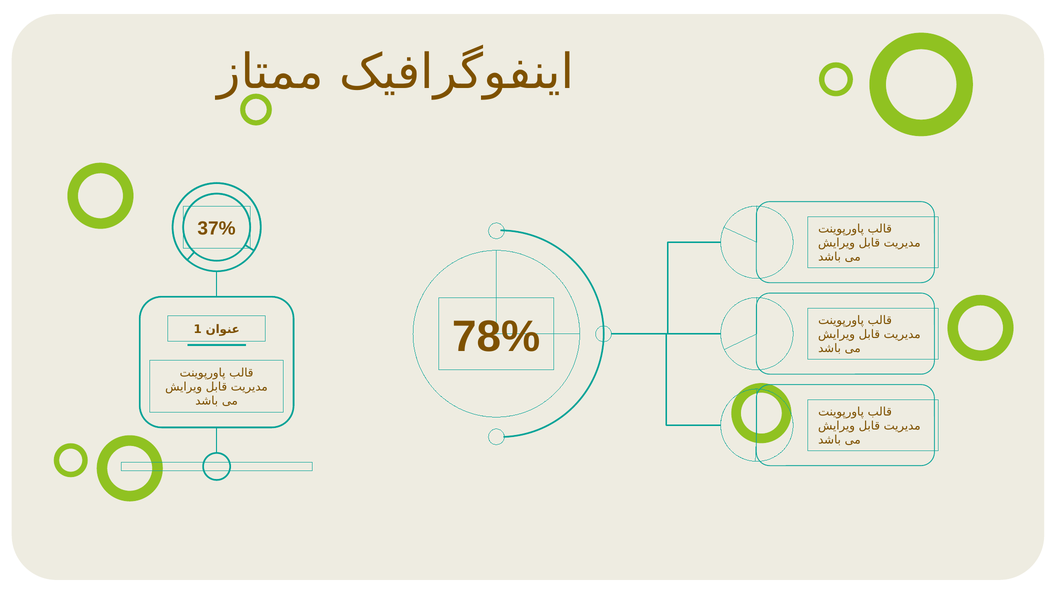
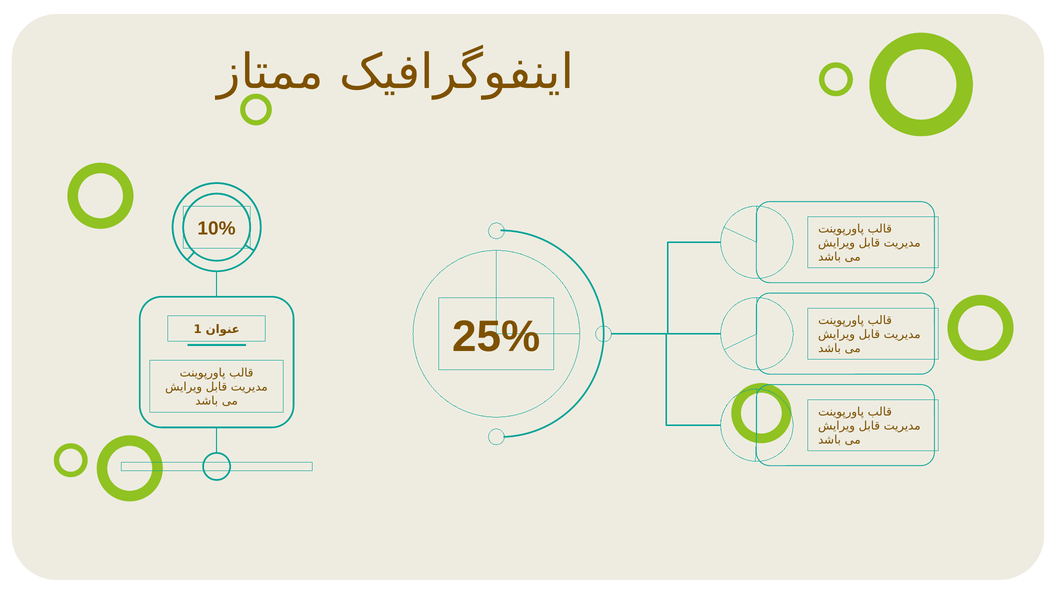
37%: 37% -> 10% (217, 229)
78%: 78% -> 25% (496, 337)
